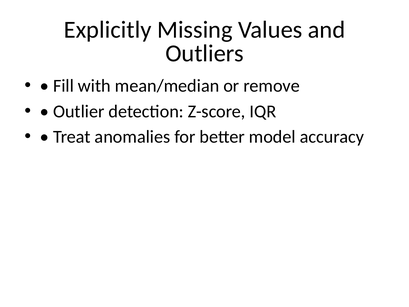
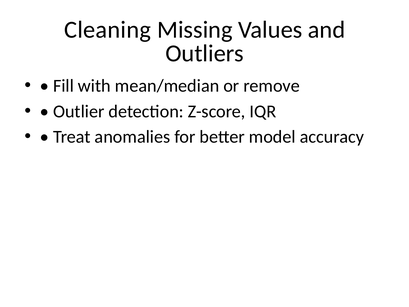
Explicitly: Explicitly -> Cleaning (108, 30)
